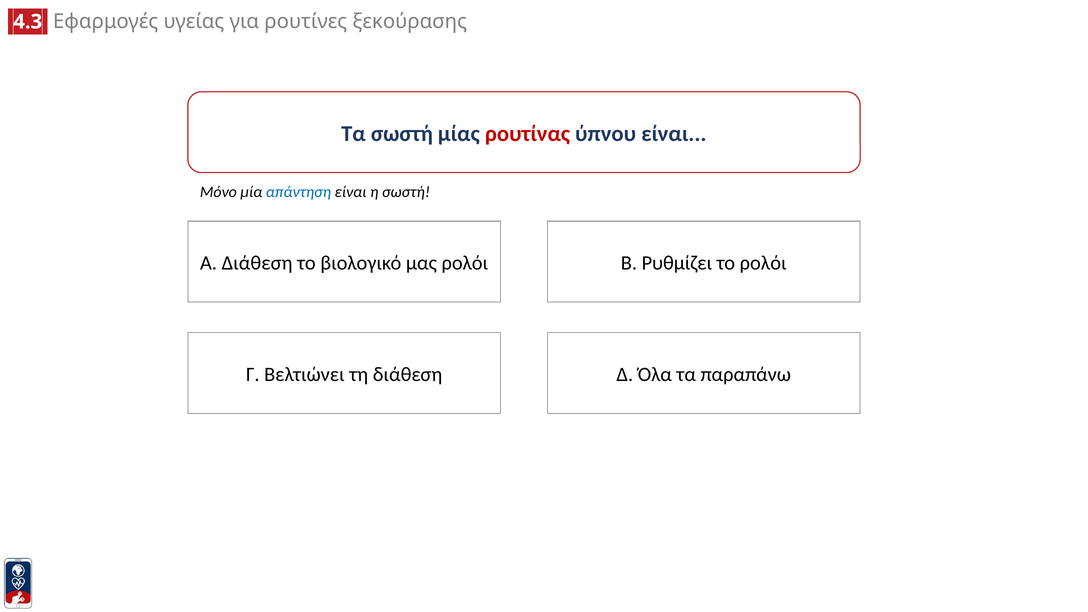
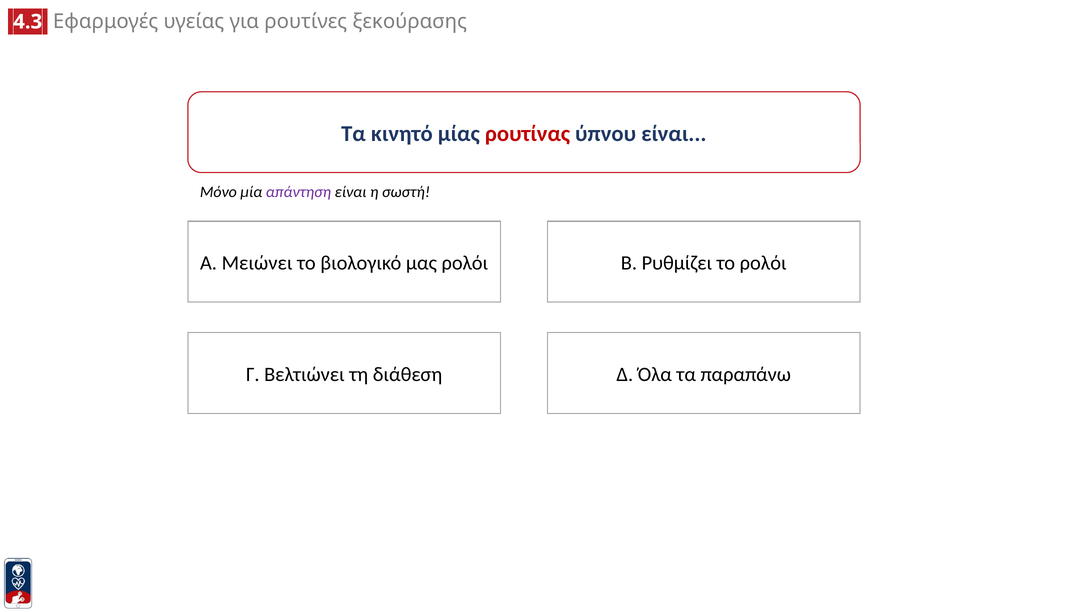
Τα σωστή: σωστή -> κινητό (402, 134)
απάντηση colour: blue -> purple (298, 192)
Α Διάθεση: Διάθεση -> Μειώνει (257, 263)
